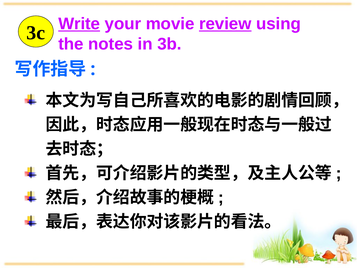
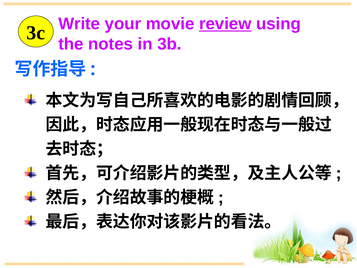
Write underline: present -> none (79, 24)
